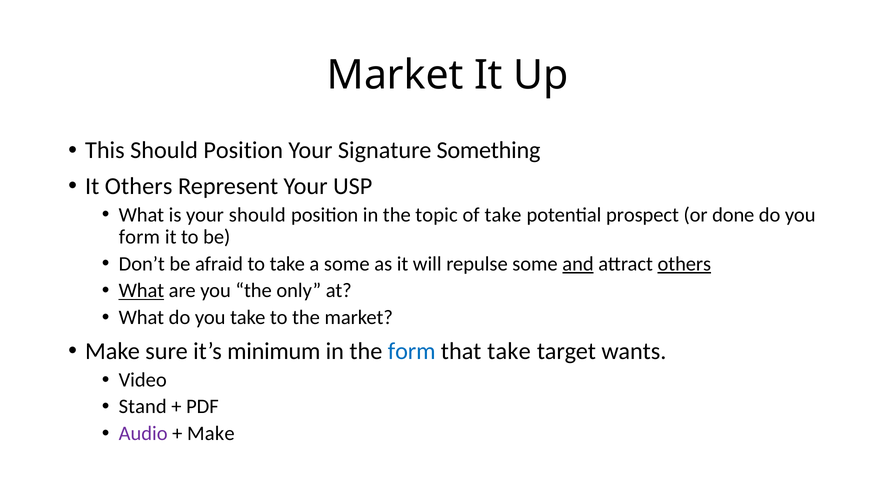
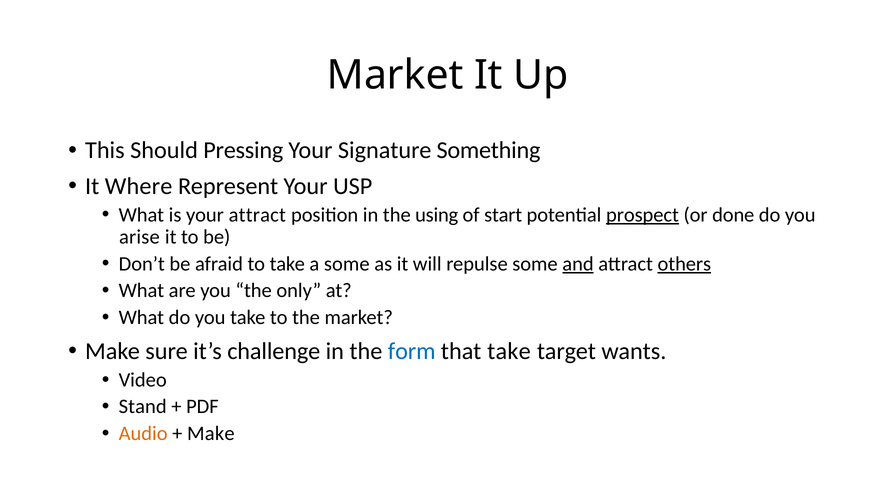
This Should Position: Position -> Pressing (243, 150)
It Others: Others -> Where (139, 186)
your should: should -> attract (257, 215)
topic: topic -> using (437, 215)
of take: take -> start (503, 215)
prospect underline: none -> present (643, 215)
form: form -> arise (139, 237)
What underline: present -> none (141, 291)
minimum: minimum -> challenge (274, 351)
Audio colour: purple -> orange (143, 434)
